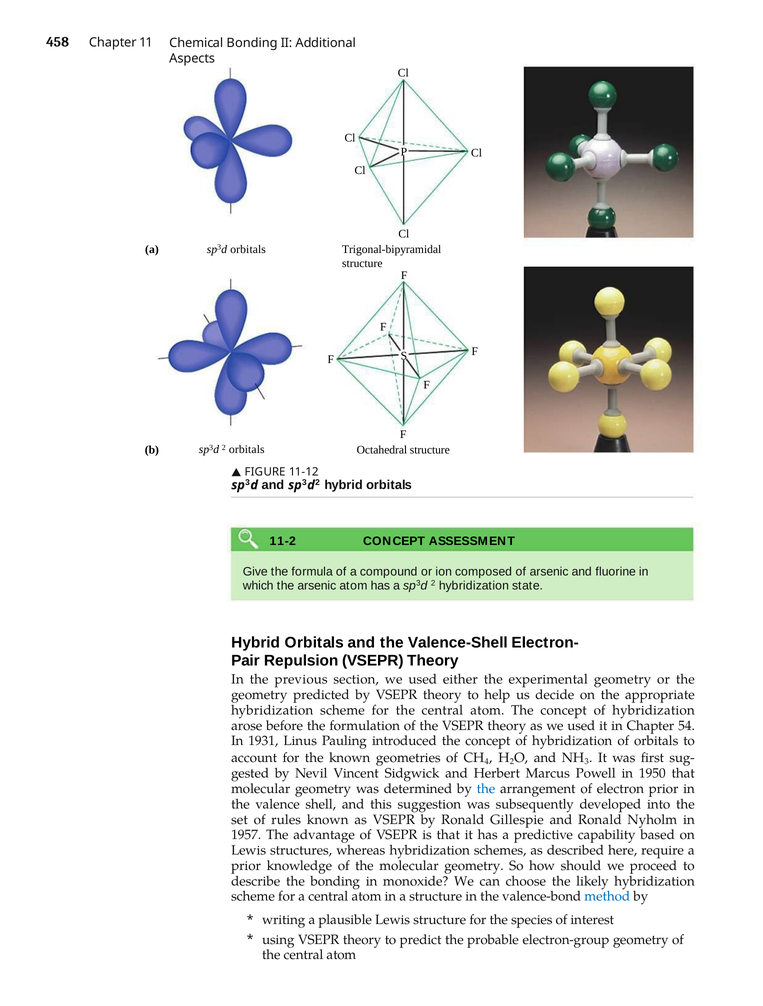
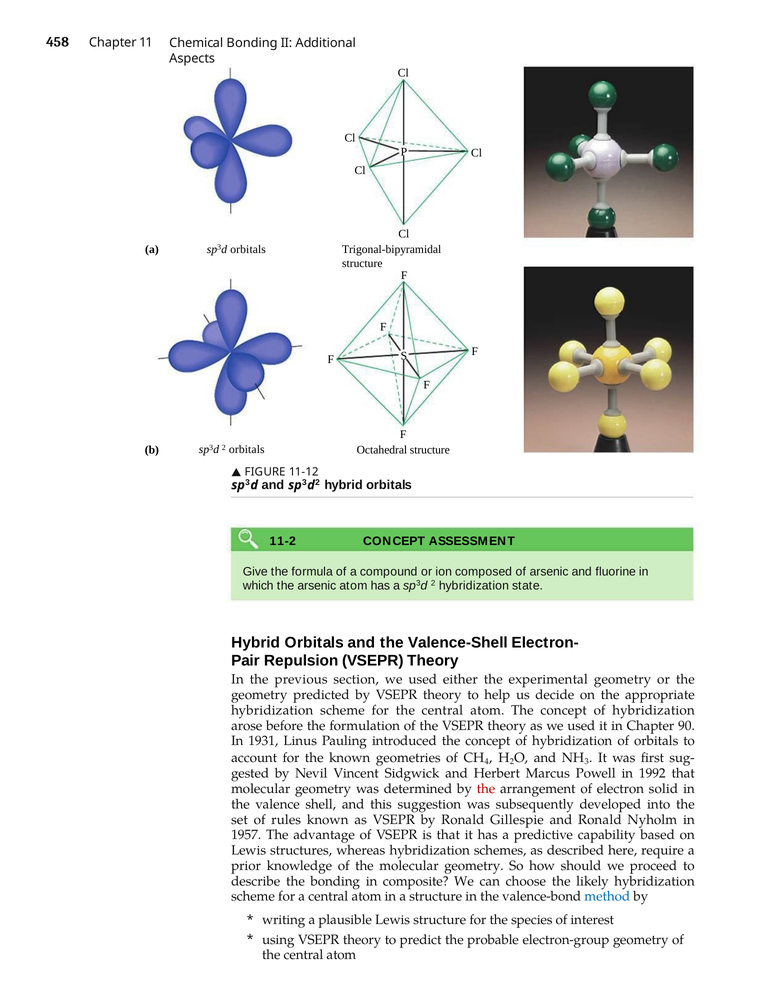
54: 54 -> 90 (687, 725)
1950: 1950 -> 1992 (652, 773)
the colour: blue -> red (486, 789)
electron prior: prior -> solid (663, 789)
monoxide: monoxide -> composite (416, 881)
